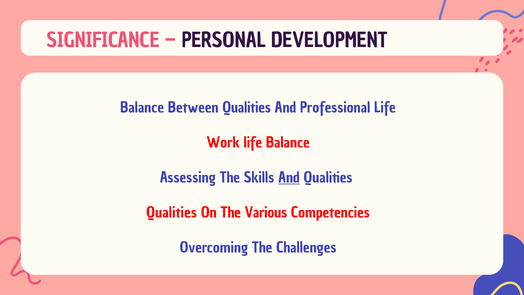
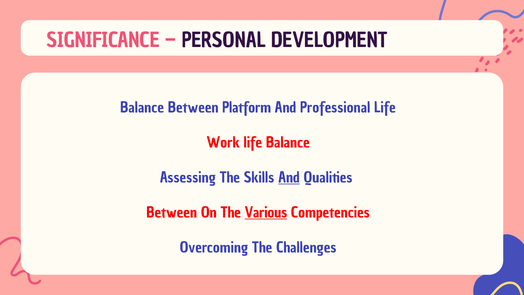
Between Qualities: Qualities -> Platform (247, 108)
Qualities: Qualities -> Between (172, 213)
Various underline: none -> present (266, 213)
